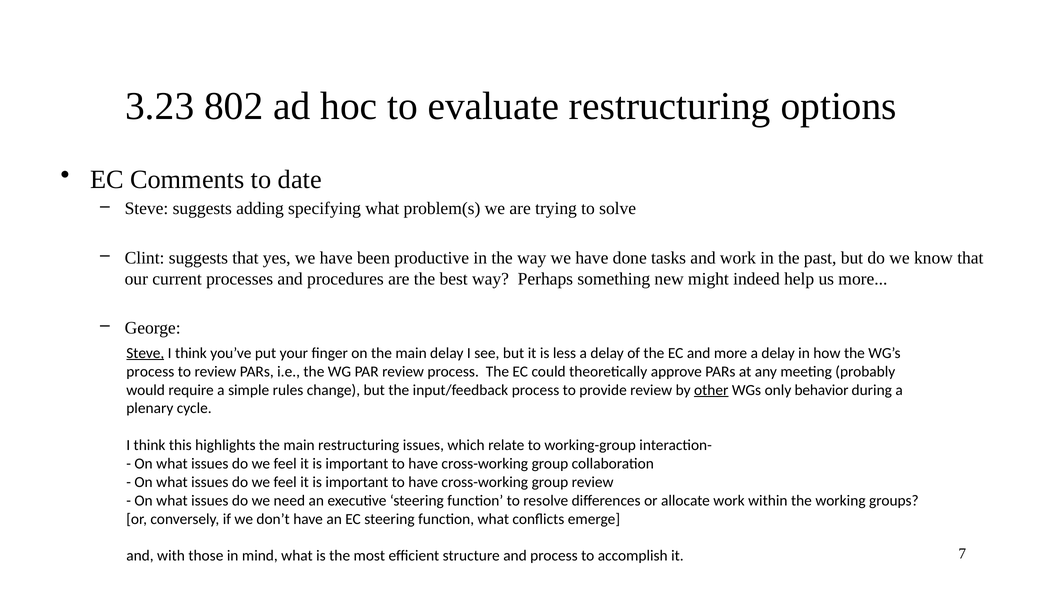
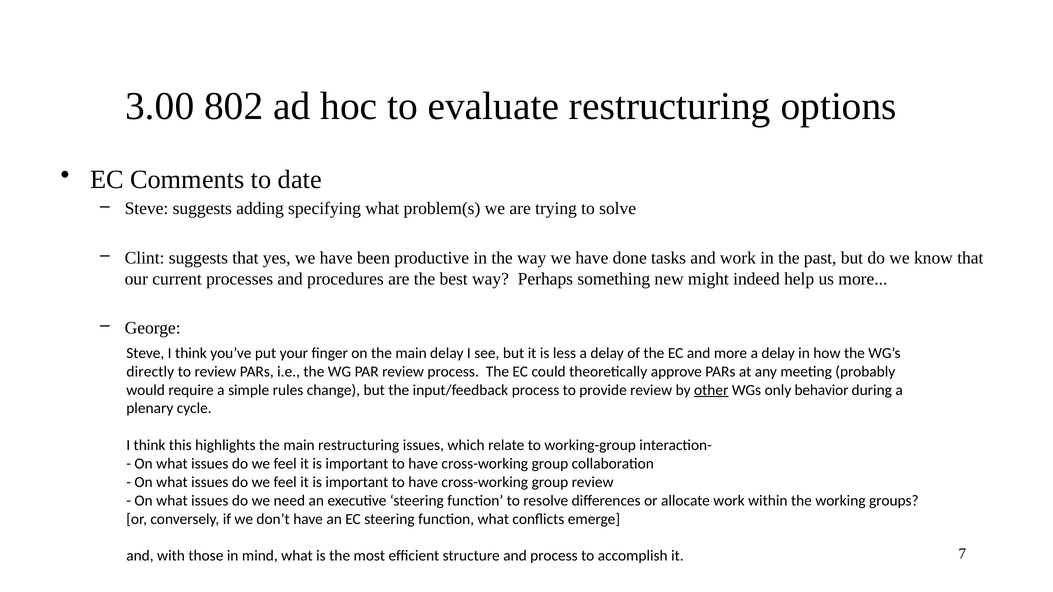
3.23: 3.23 -> 3.00 (160, 106)
Steve underline: present -> none (145, 353)
process: process -> directly (150, 372)
